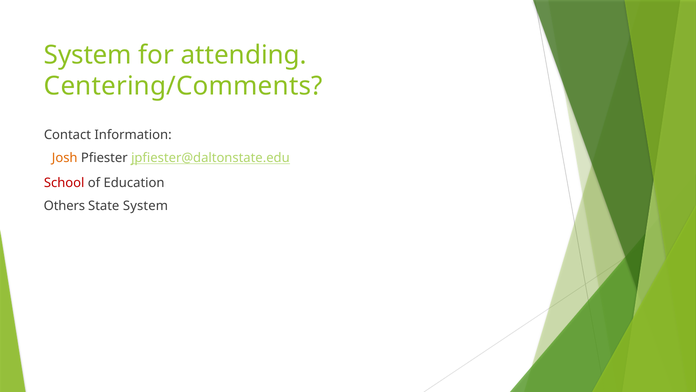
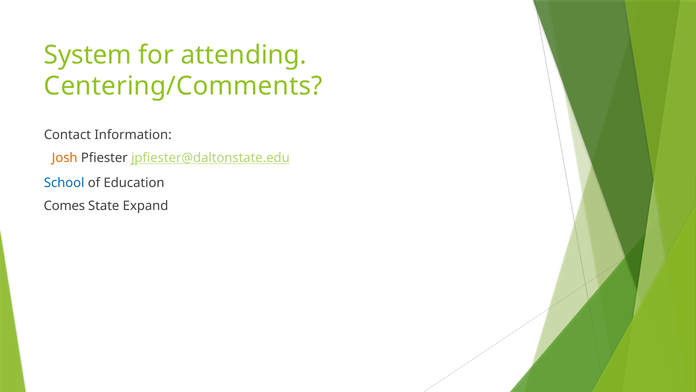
School colour: red -> blue (64, 183)
Others: Others -> Comes (64, 206)
State System: System -> Expand (146, 206)
